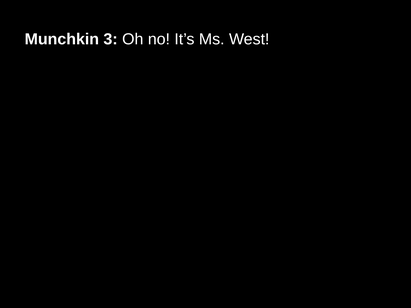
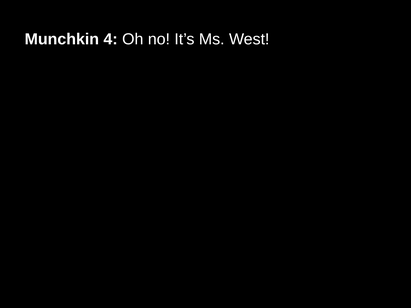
3: 3 -> 4 (111, 39)
